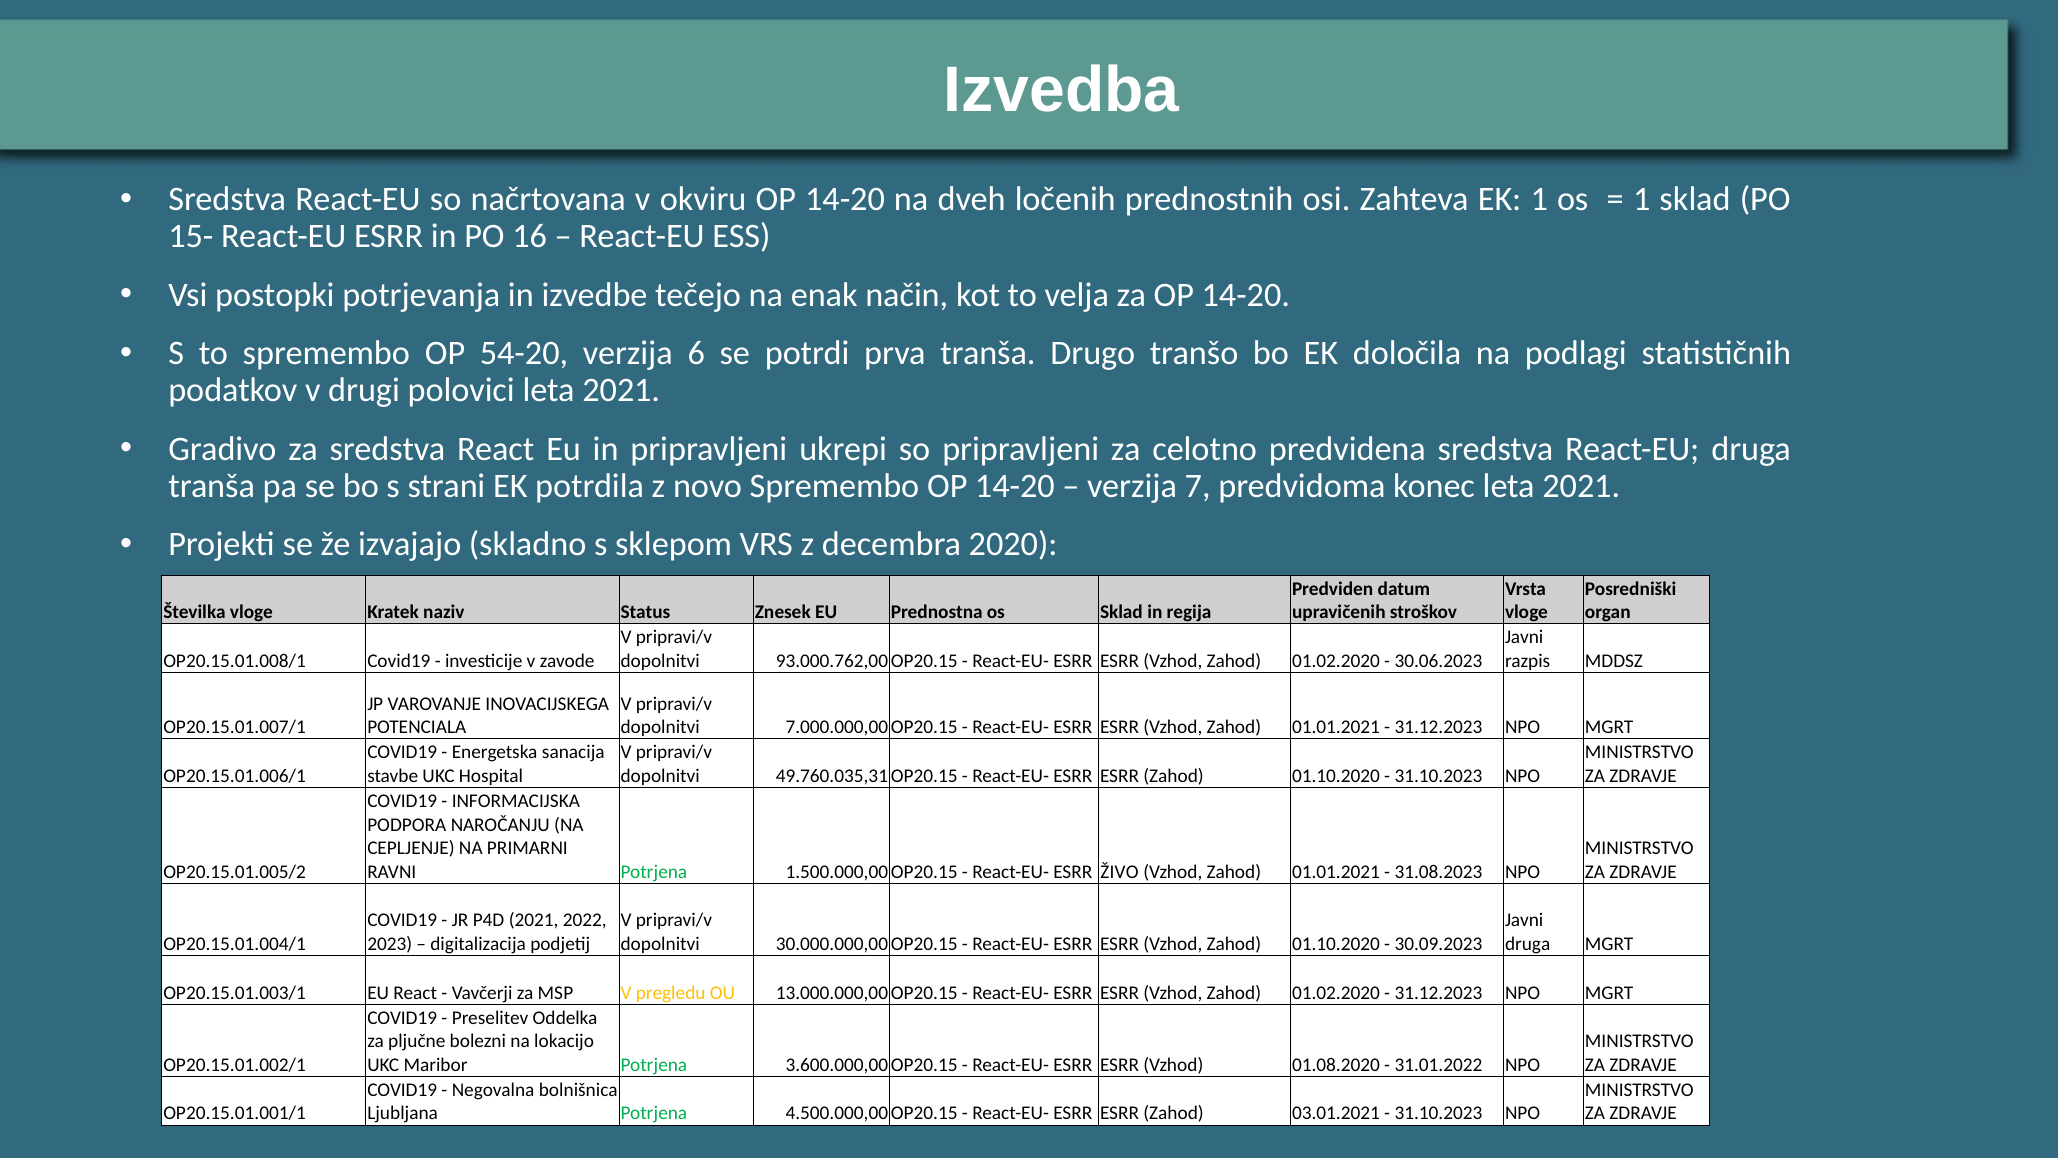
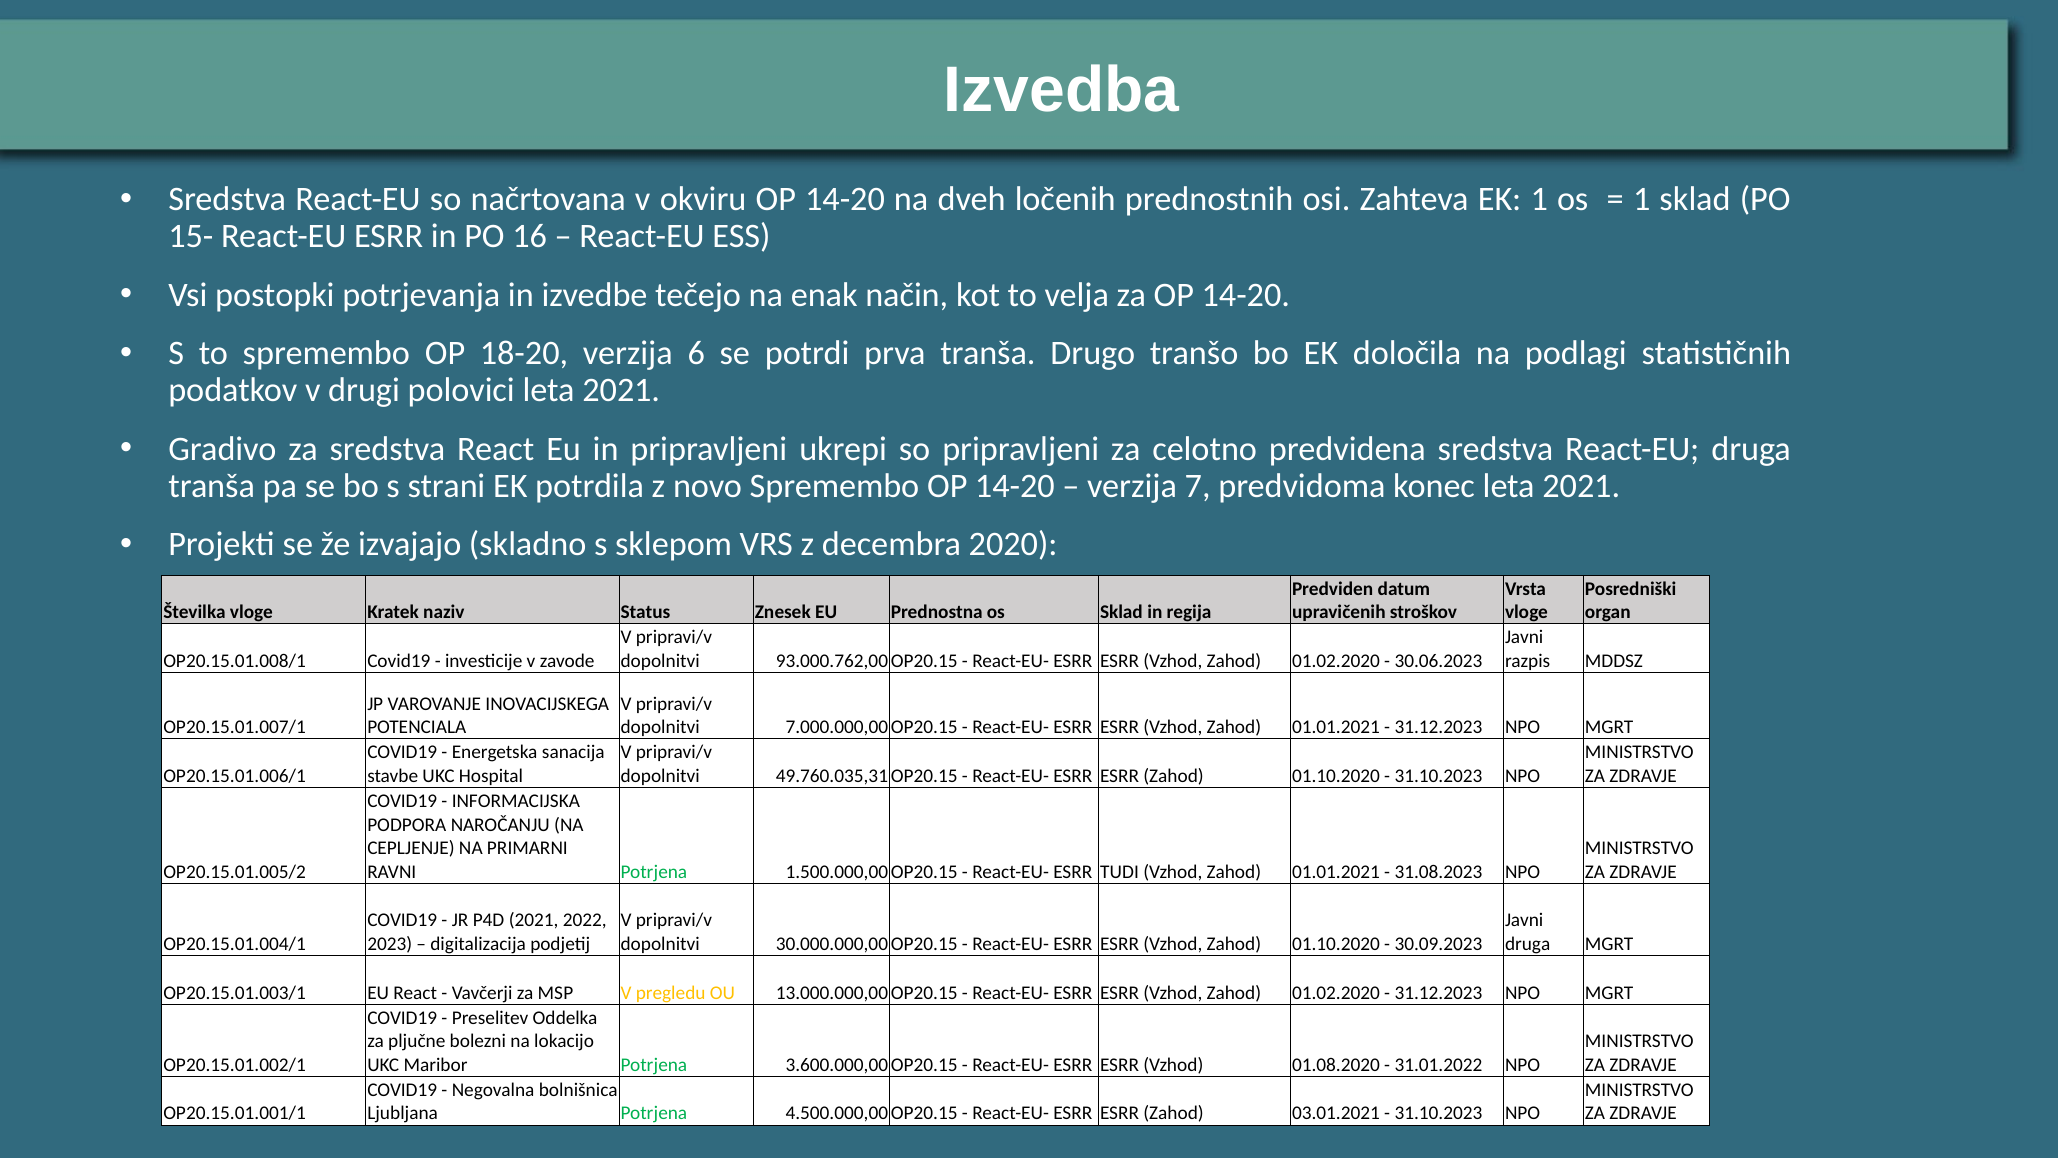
54-20: 54-20 -> 18-20 (524, 353)
ŽIVO: ŽIVO -> TUDI (1120, 871)
